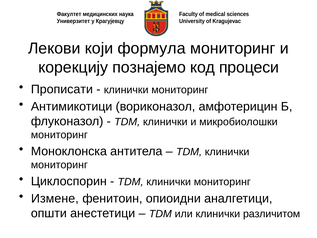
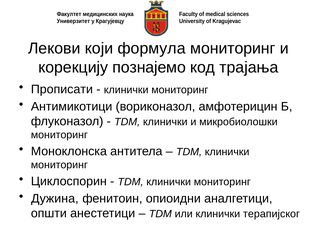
процеси: процеси -> трајања (249, 67)
Измене: Измене -> Дужина (55, 198)
различитом: различитом -> терапијског (271, 214)
